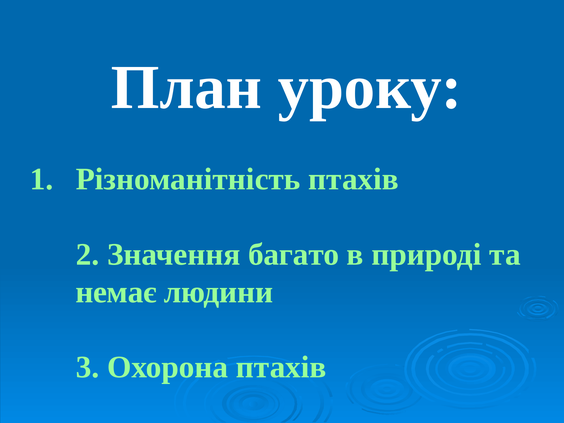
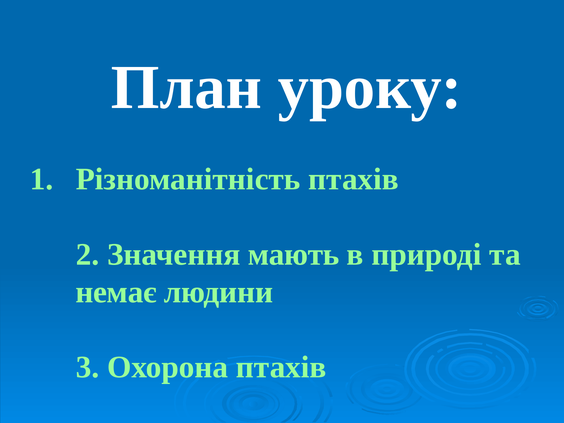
багато: багато -> мають (294, 254)
